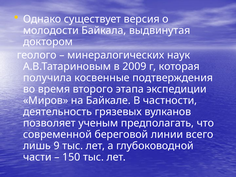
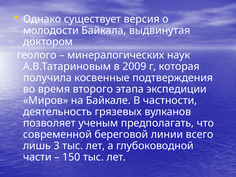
9: 9 -> 3 (57, 146)
